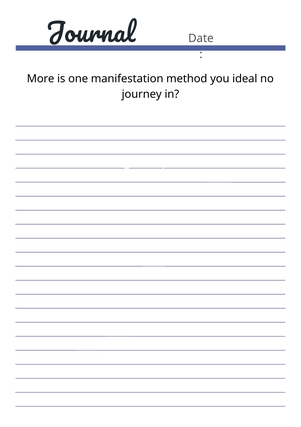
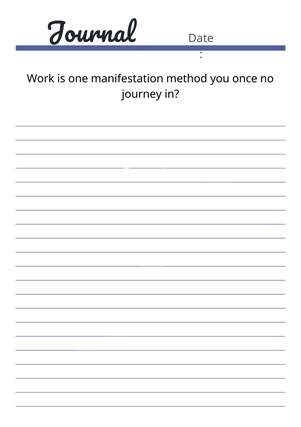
More: More -> Work (41, 78)
ideal: ideal -> once (245, 78)
